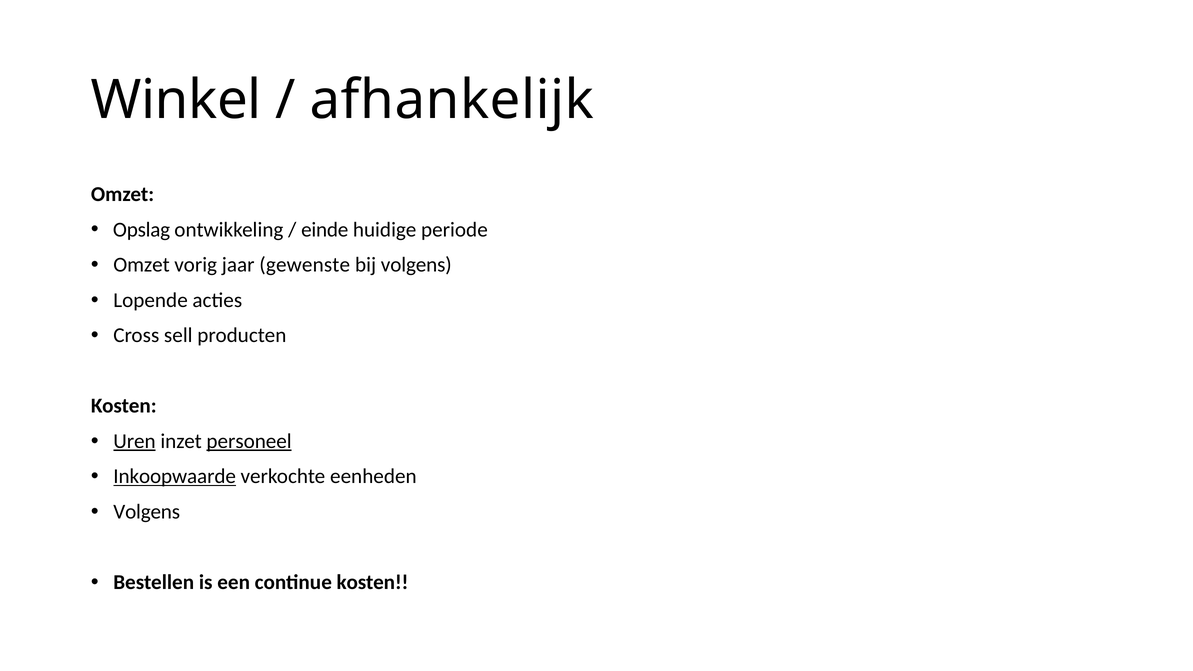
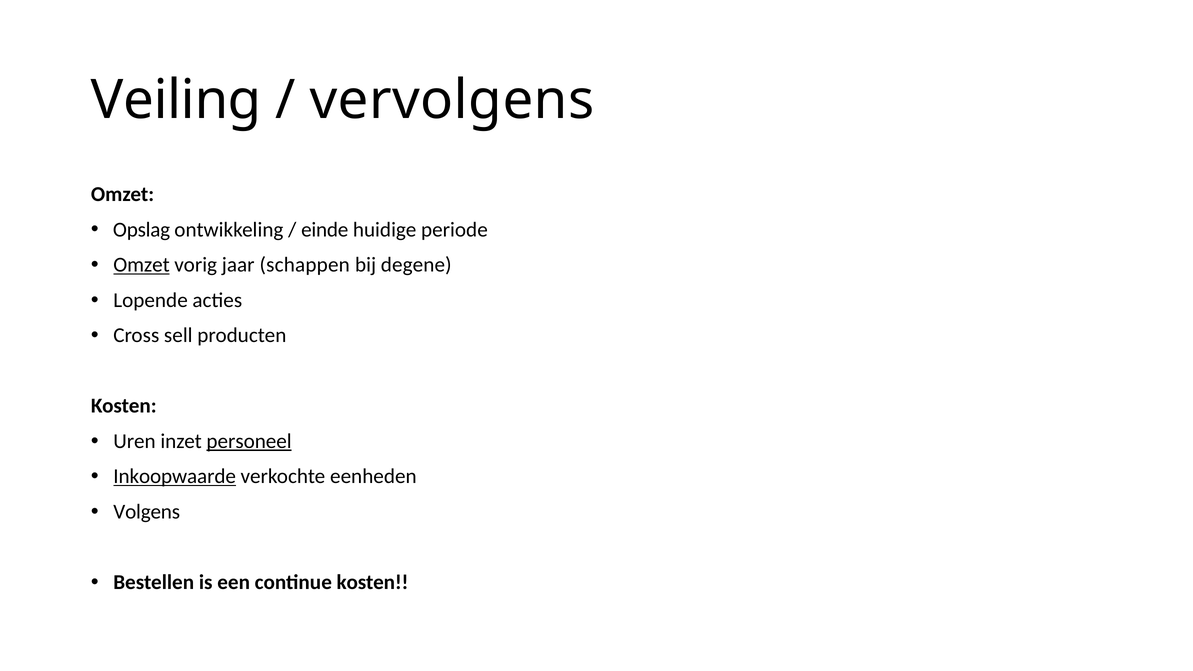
Winkel: Winkel -> Veiling (176, 100)
afhankelijk: afhankelijk -> vervolgens (452, 100)
Omzet underline: none -> present (142, 265)
gewenste: gewenste -> schappen (305, 265)
bij volgens: volgens -> degene (416, 265)
Uren underline: present -> none (134, 441)
